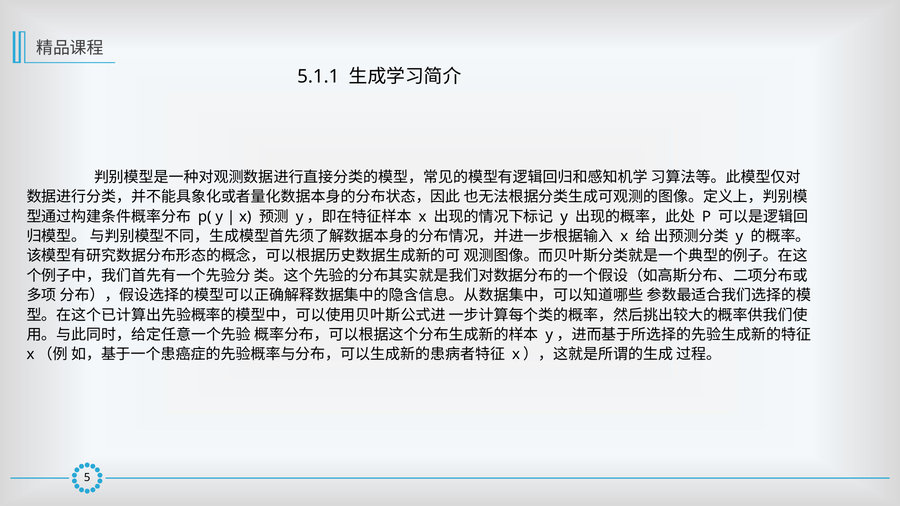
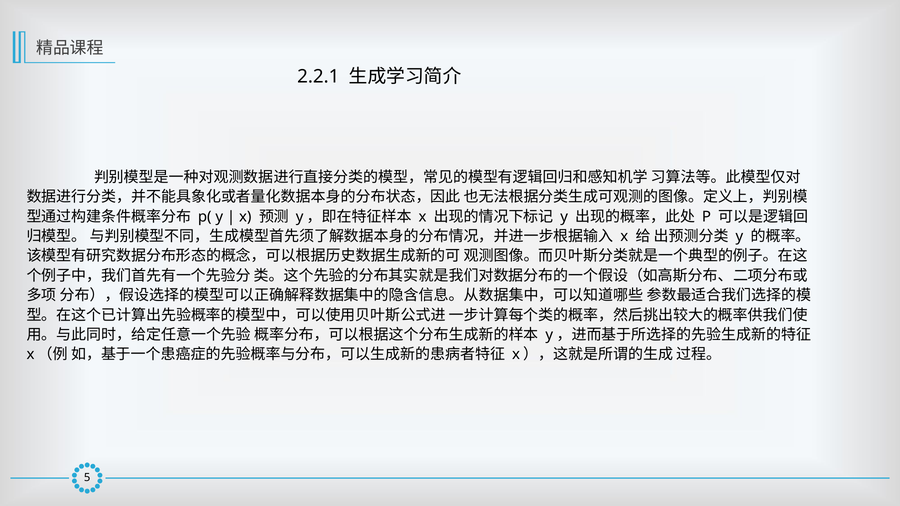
5.1.1: 5.1.1 -> 2.2.1 (318, 77)
